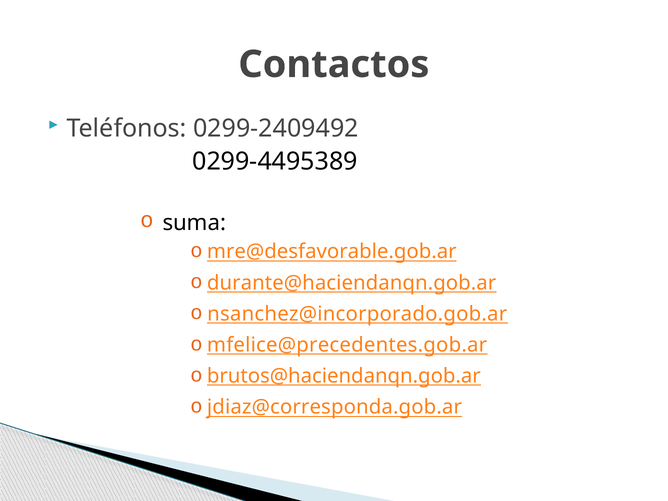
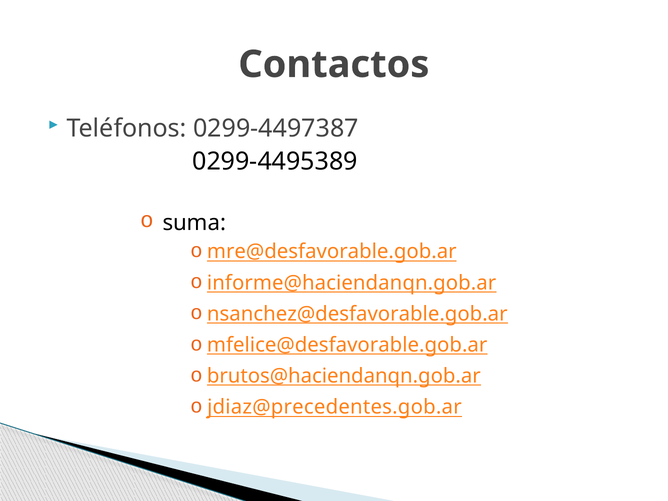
0299-2409492: 0299-2409492 -> 0299-4497387 (276, 128)
durante@haciendanqn.gob.ar: durante@haciendanqn.gob.ar -> informe@haciendanqn.gob.ar (352, 283)
nsanchez@incorporado.gob.ar: nsanchez@incorporado.gob.ar -> nsanchez@desfavorable.gob.ar (357, 314)
mfelice@precedentes.gob.ar: mfelice@precedentes.gob.ar -> mfelice@desfavorable.gob.ar (347, 345)
jdiaz@corresponda.gob.ar: jdiaz@corresponda.gob.ar -> jdiaz@precedentes.gob.ar (334, 407)
